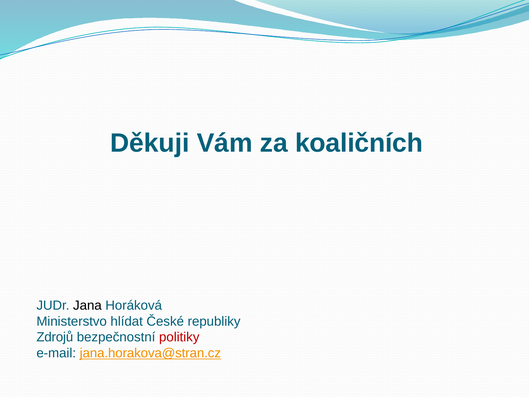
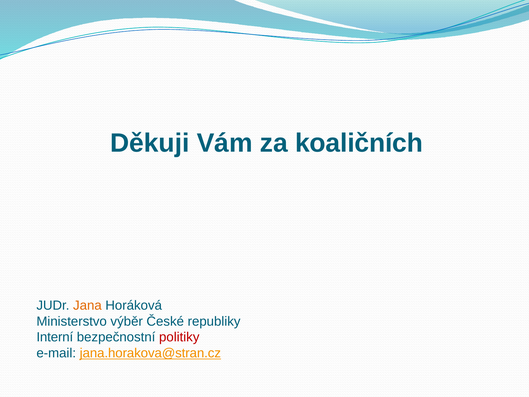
Jana colour: black -> orange (87, 305)
hlídat: hlídat -> výběr (127, 321)
Zdrojů: Zdrojů -> Interní (55, 337)
